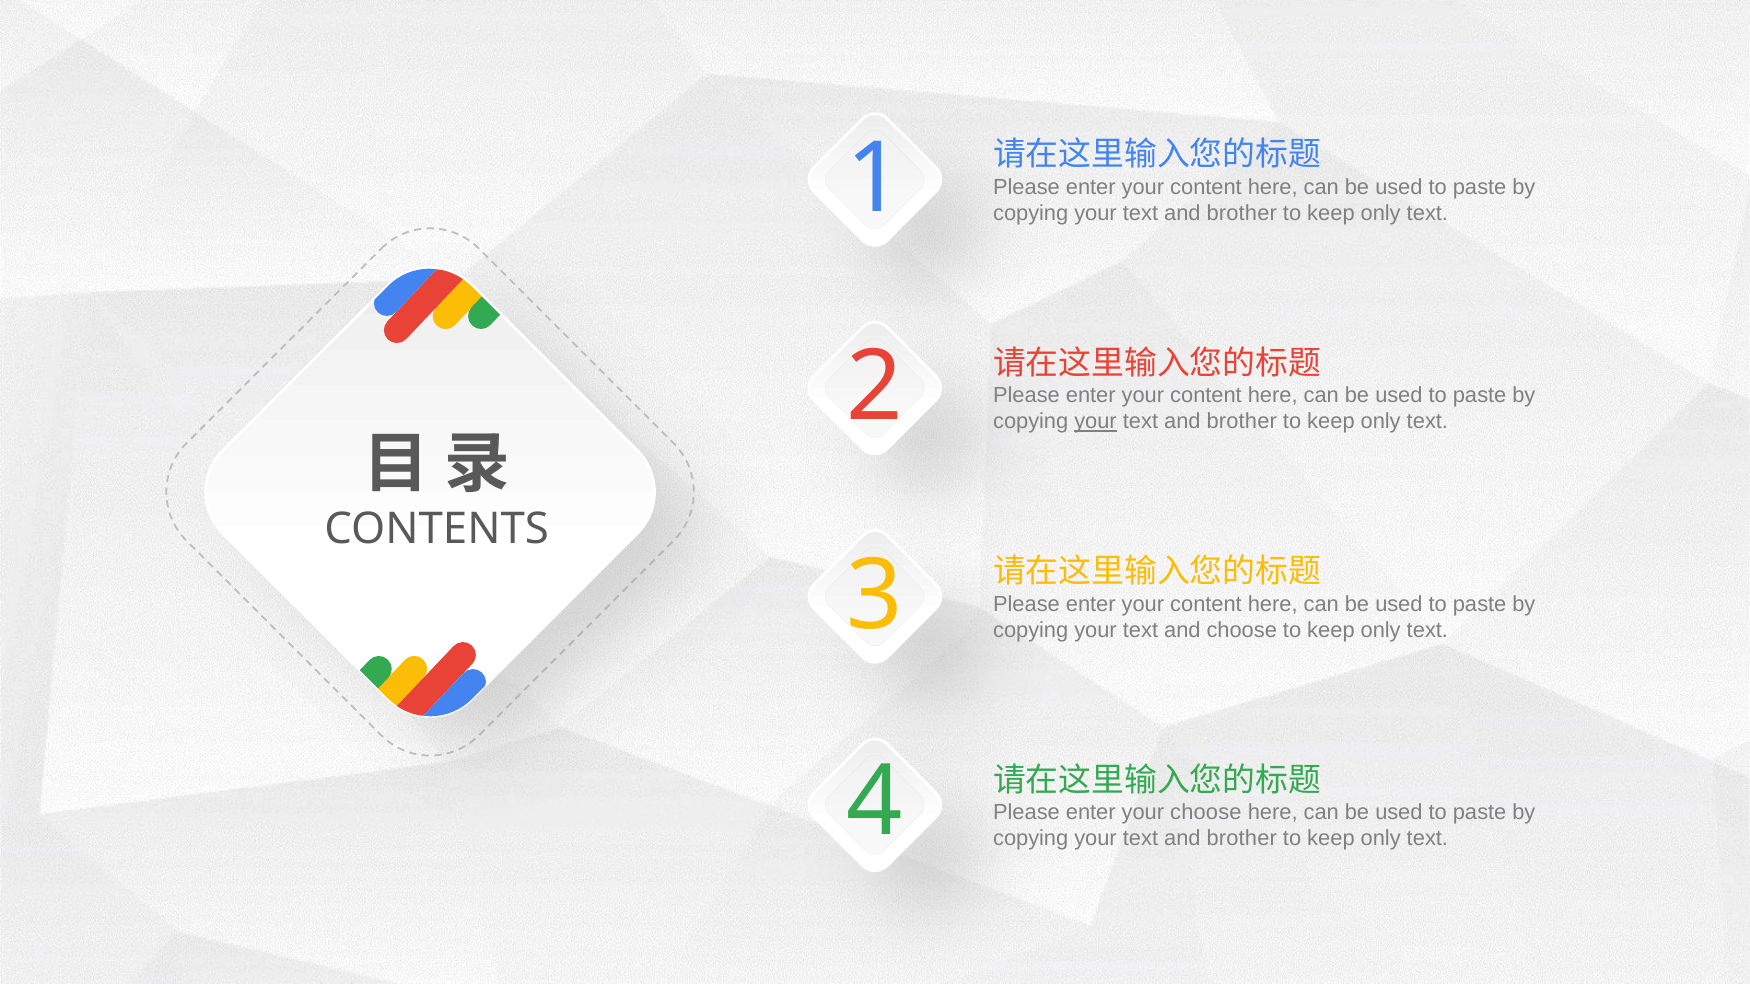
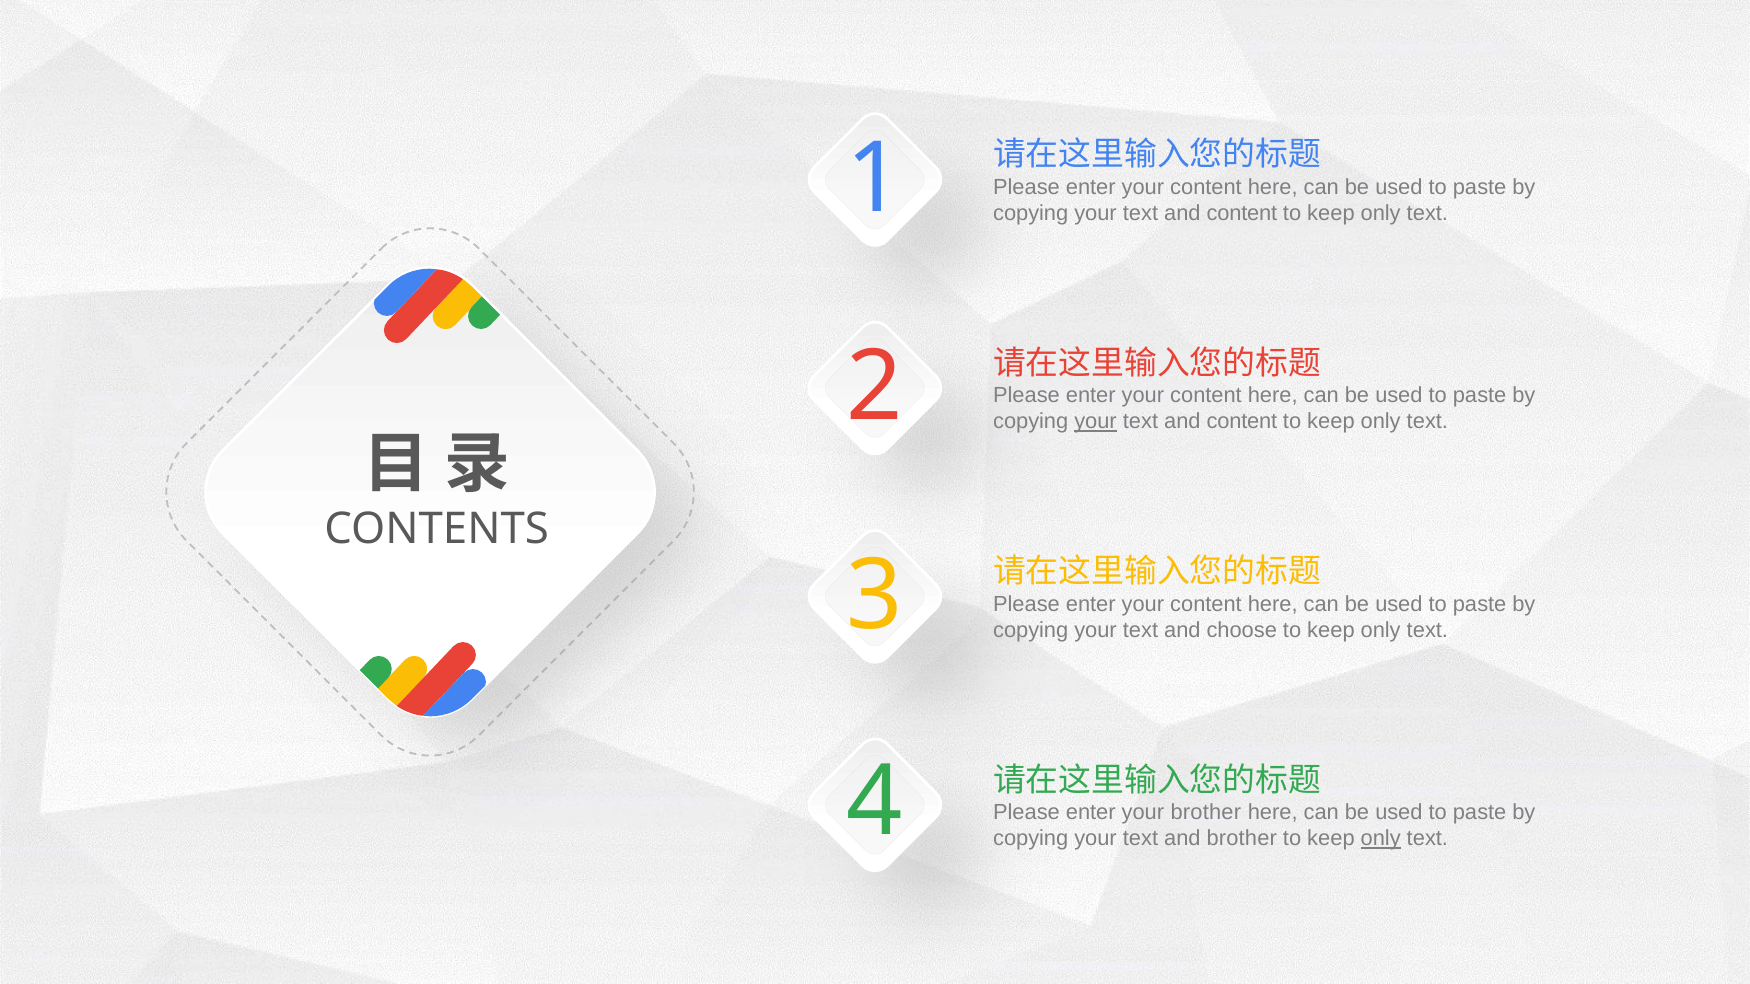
brother: brother -> content (1242, 213)
brother: brother -> content (1242, 422)
your choose: choose -> brother (1206, 813)
only underline: none -> present (1381, 839)
